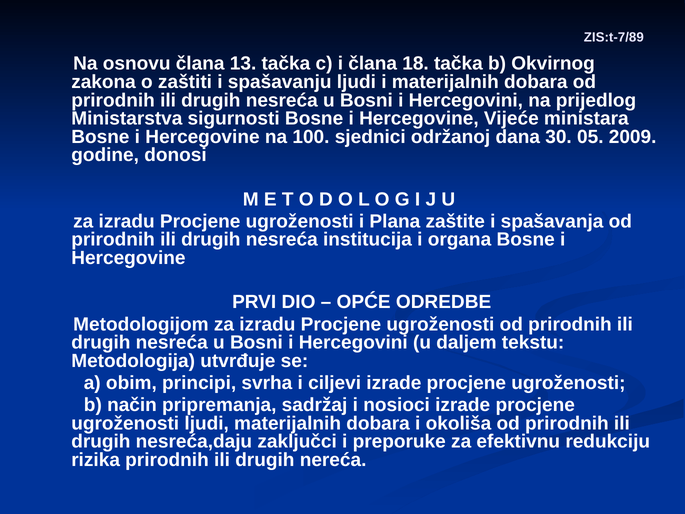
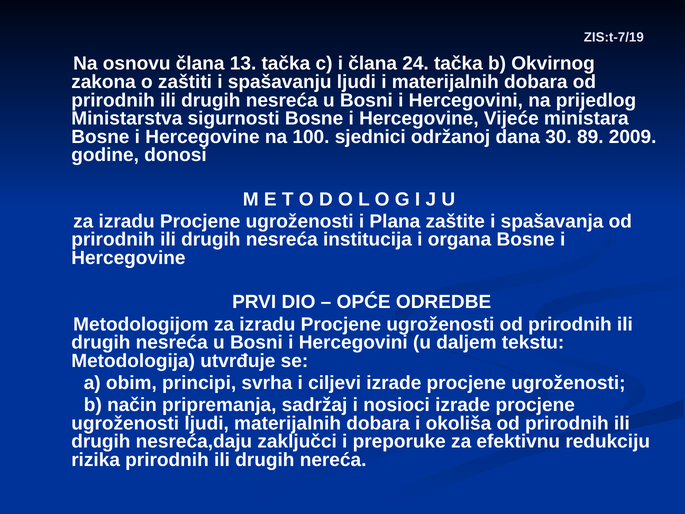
ZIS:t-7/89: ZIS:t-7/89 -> ZIS:t-7/19 (614, 37)
18: 18 -> 24 (416, 64)
05: 05 -> 89 (590, 137)
